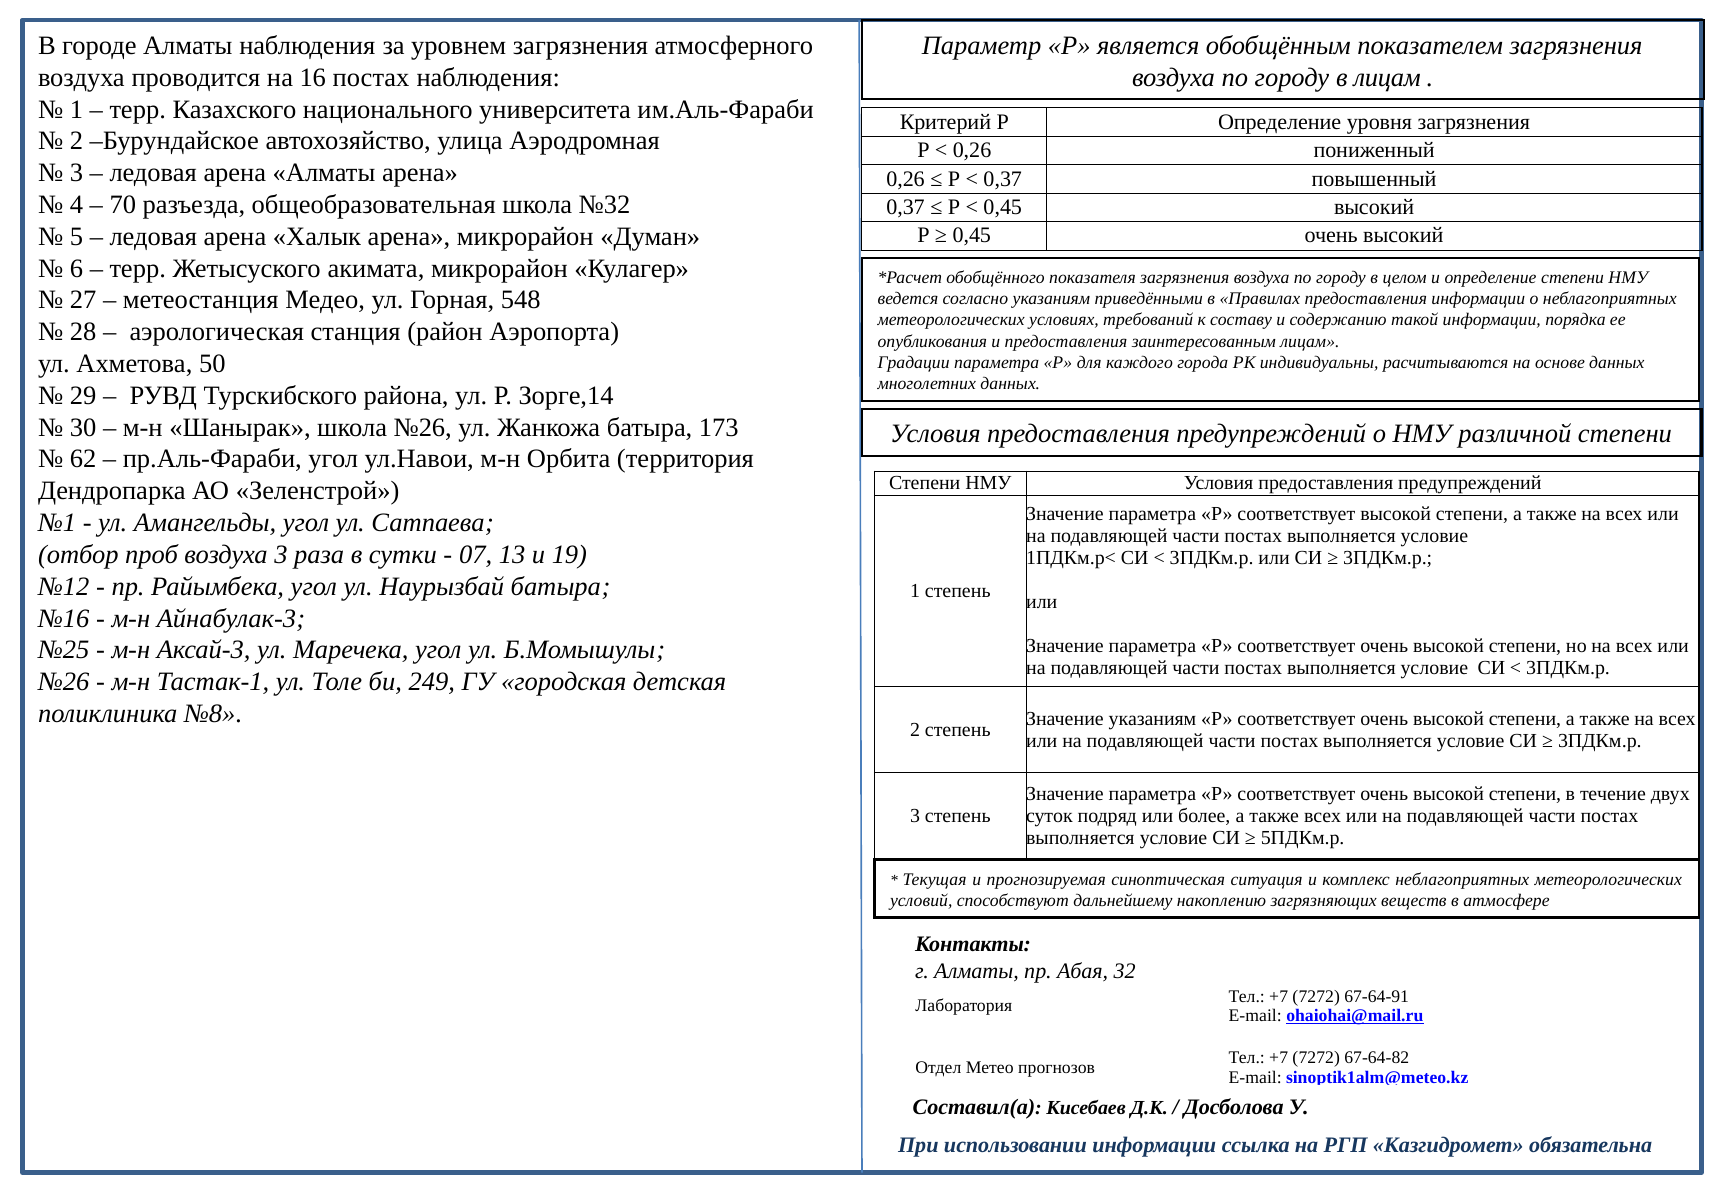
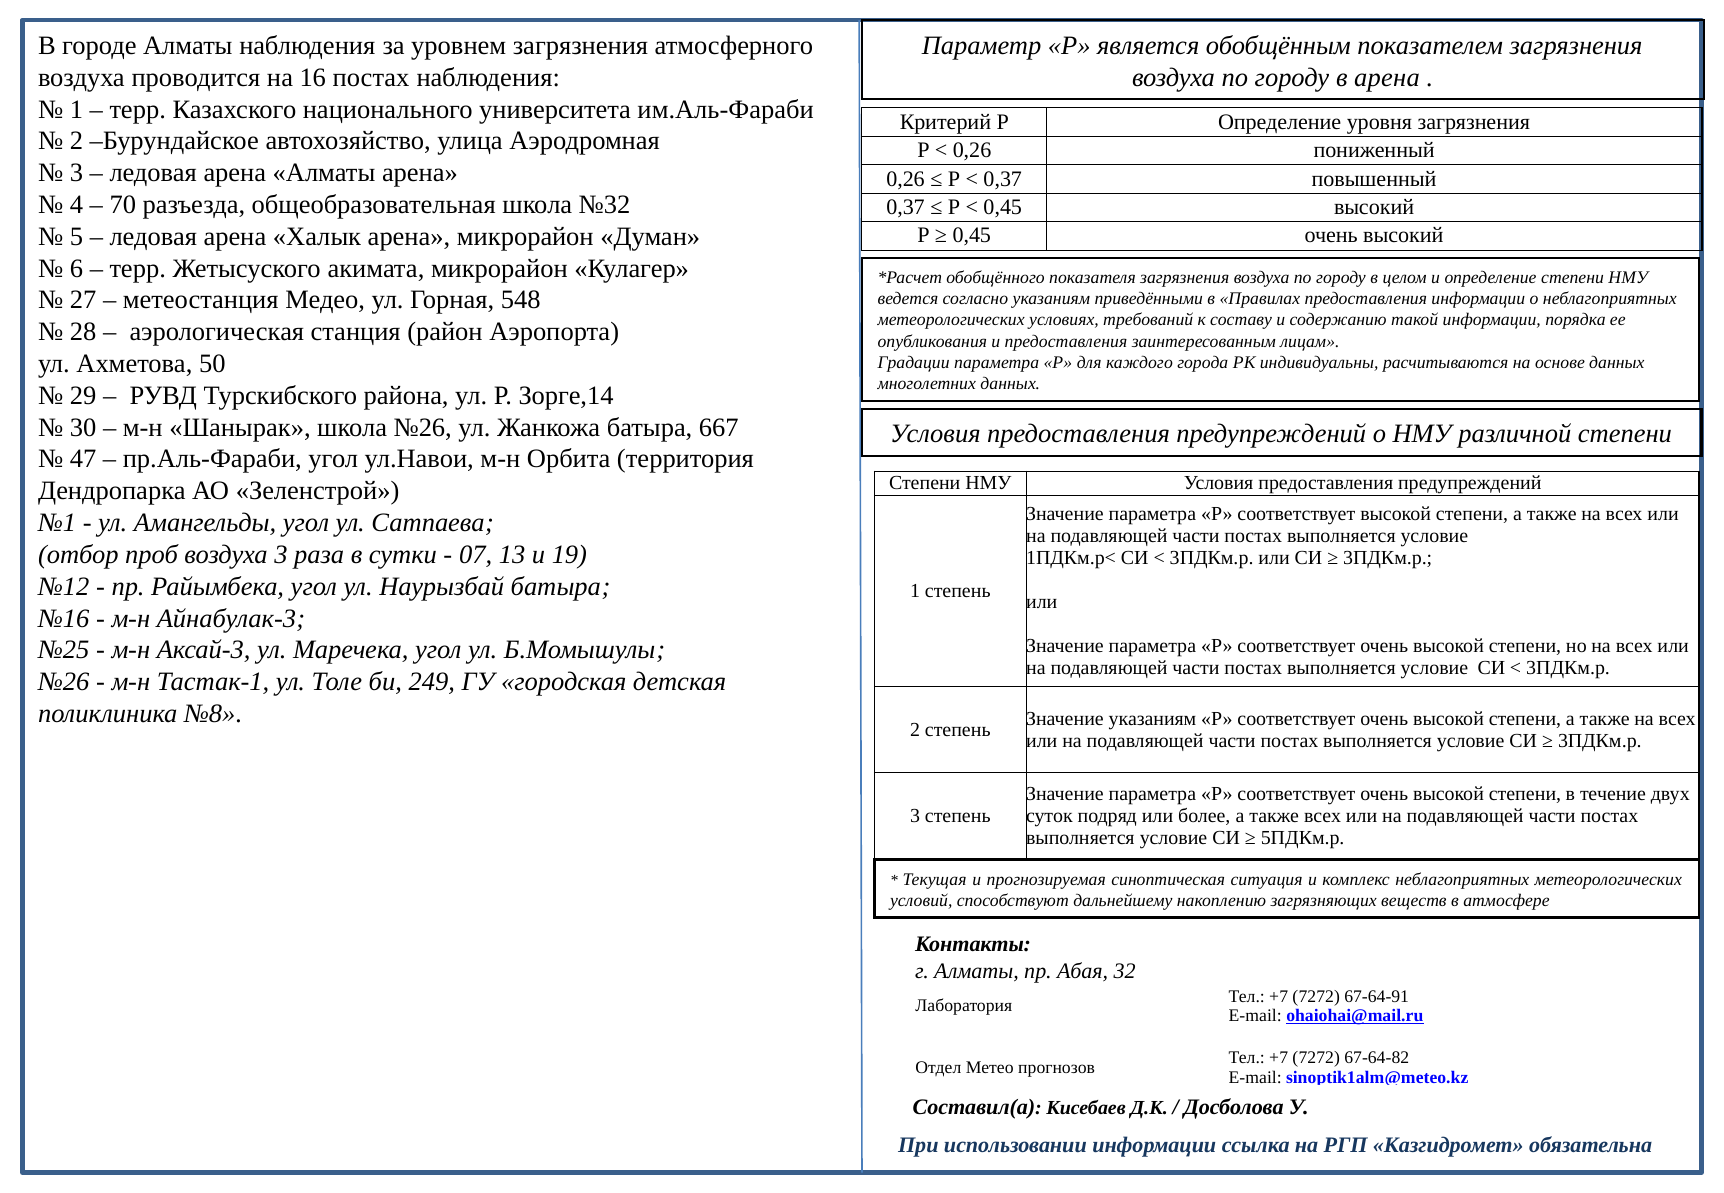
в лицам: лицам -> арена (1387, 78)
173: 173 -> 667 (719, 428)
62: 62 -> 47 (83, 459)
